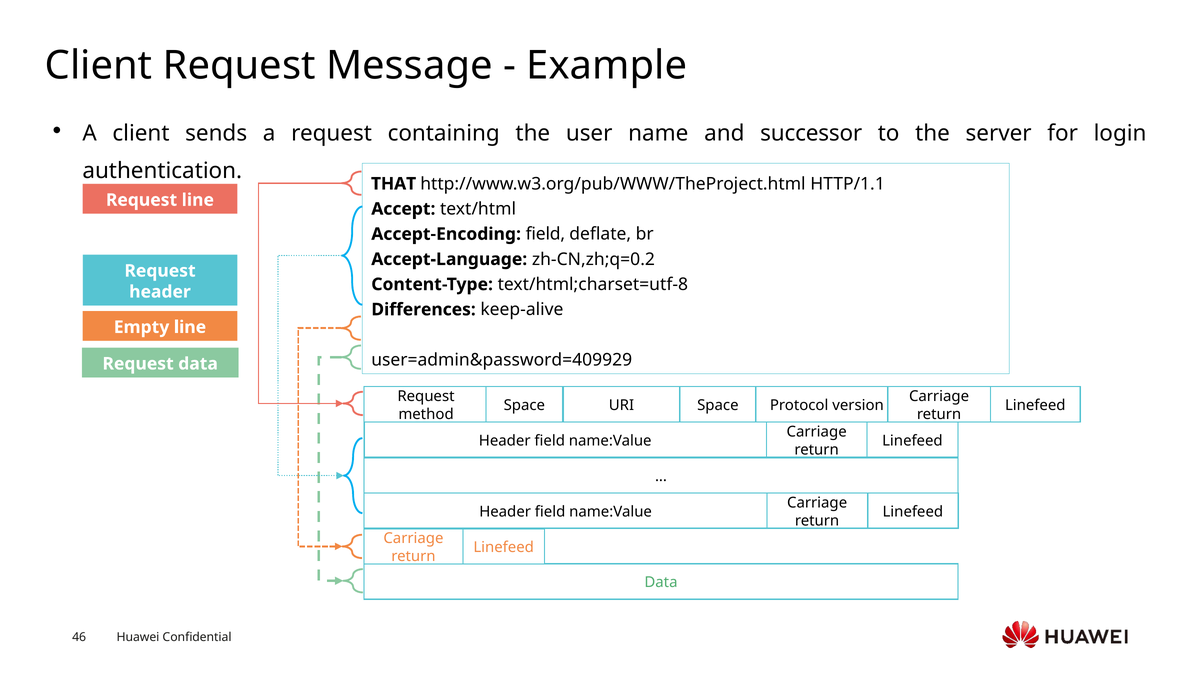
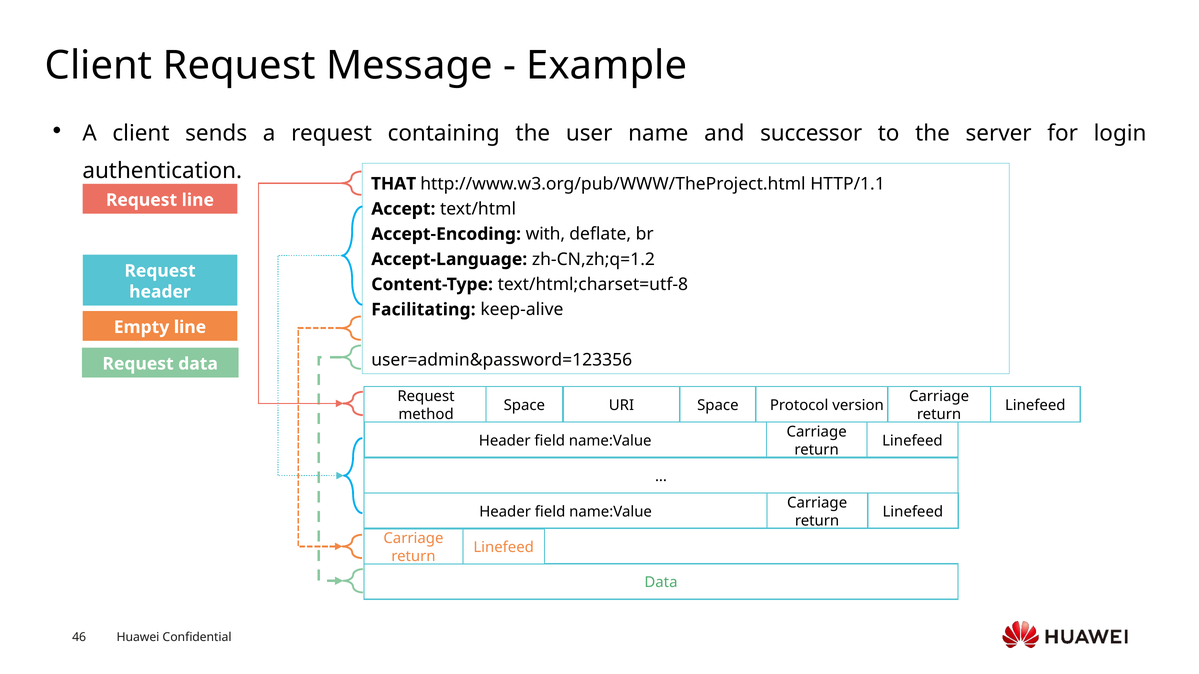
Accept-Encoding field: field -> with (545, 234)
zh-CN,zh;q=0.2: zh-CN,zh;q=0.2 -> zh-CN,zh;q=1.2 (593, 259)
Differences: Differences -> Facilitating (423, 310)
user=admin&password=409929: user=admin&password=409929 -> user=admin&password=123356 (502, 360)
